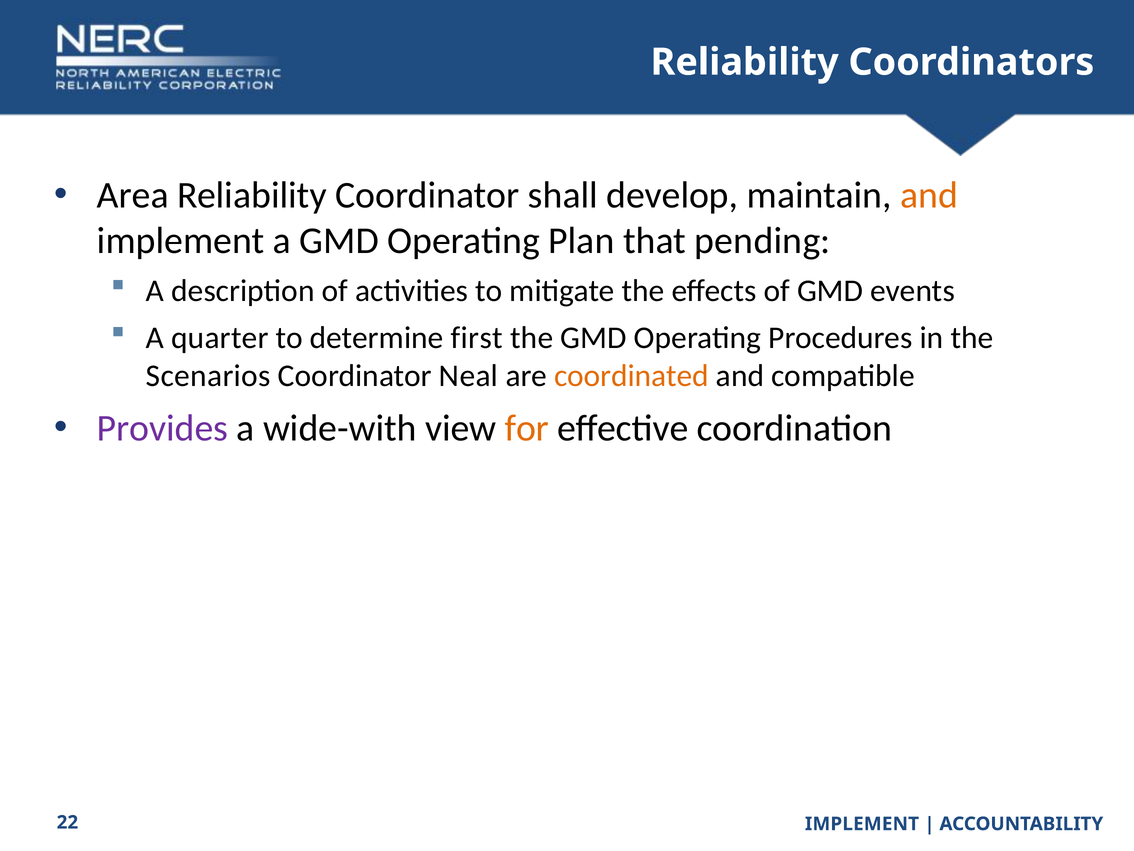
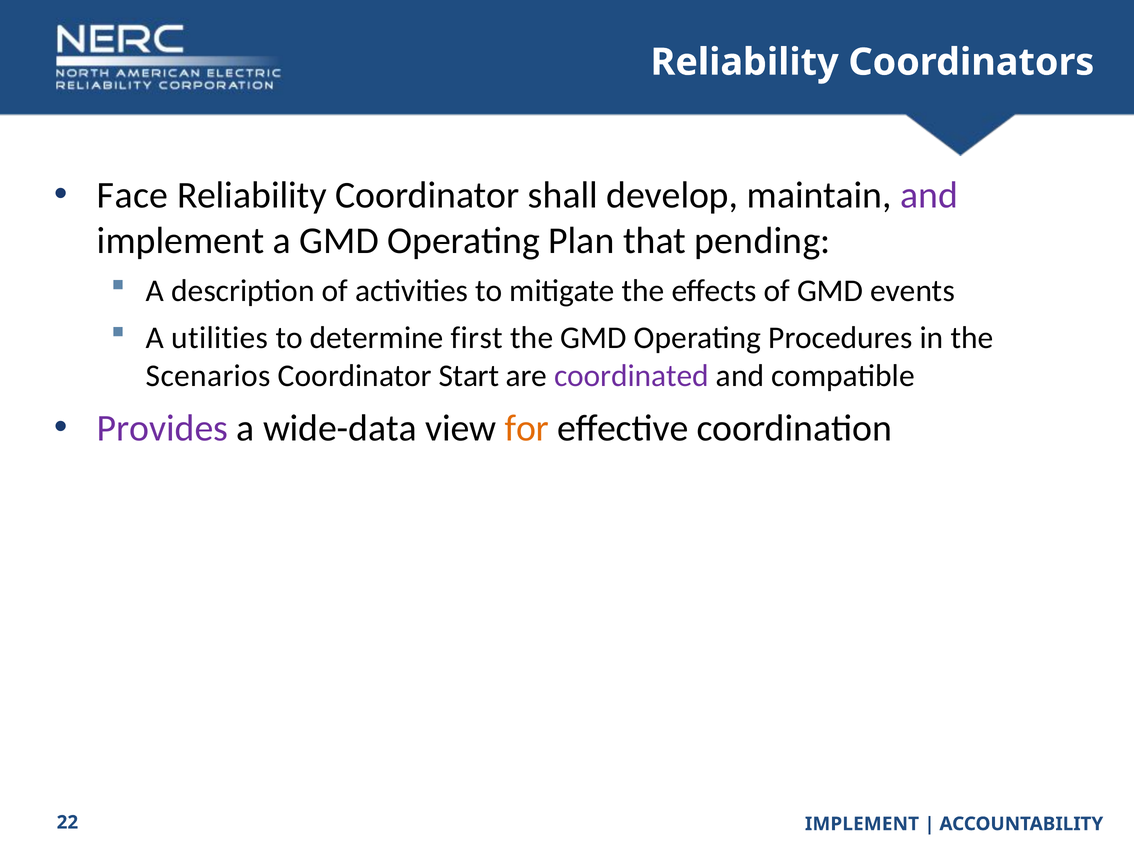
Area: Area -> Face (133, 195)
and colour: orange -> purple (929, 195)
quarter: quarter -> utilities (220, 338)
Neal: Neal -> Start (469, 376)
coordinated colour: orange -> purple (632, 376)
wide-with: wide-with -> wide-data (340, 428)
